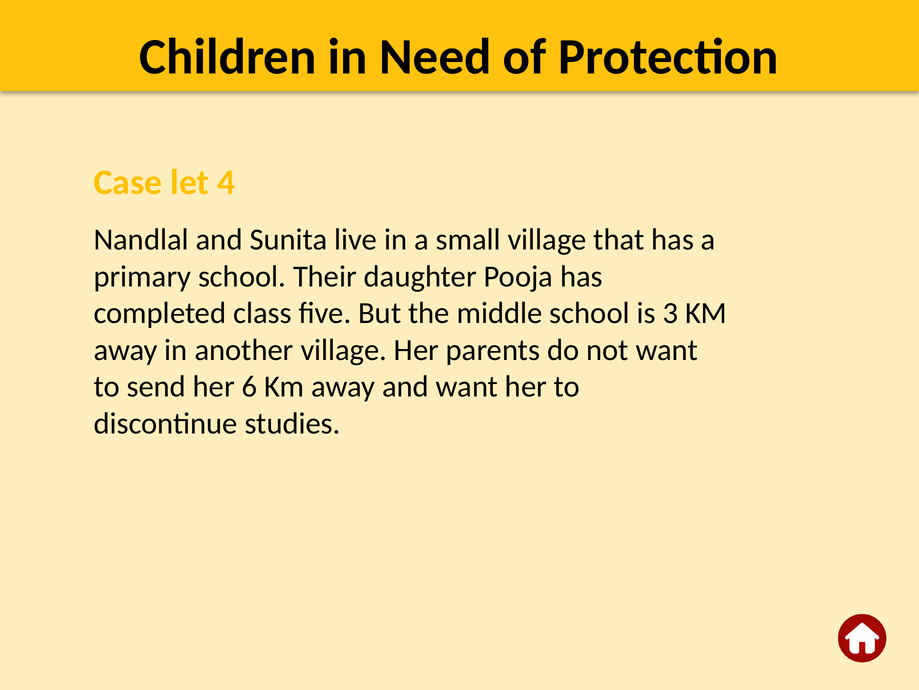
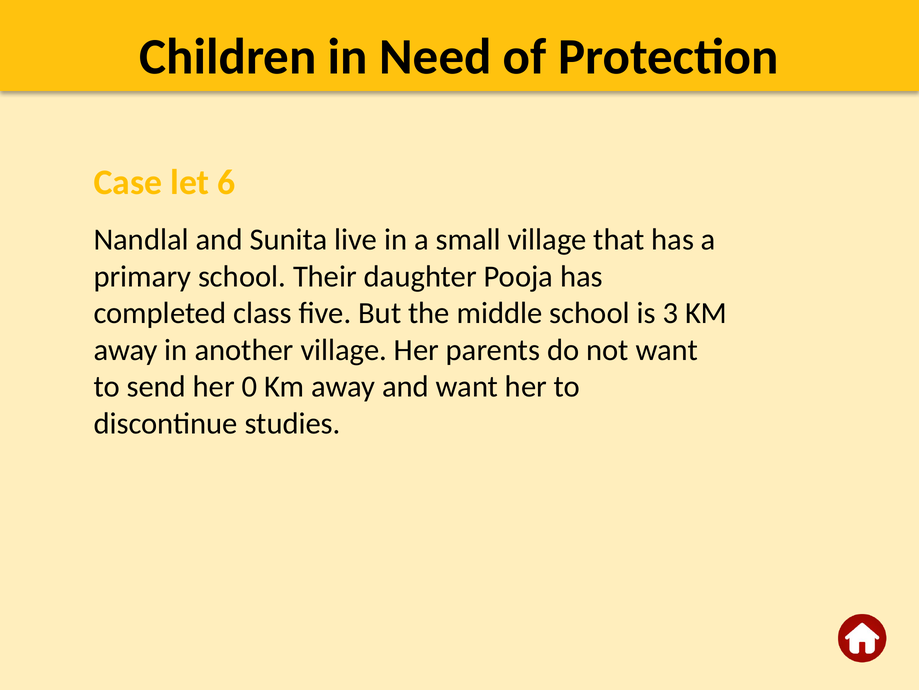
4: 4 -> 6 (226, 182)
6: 6 -> 0 (250, 386)
